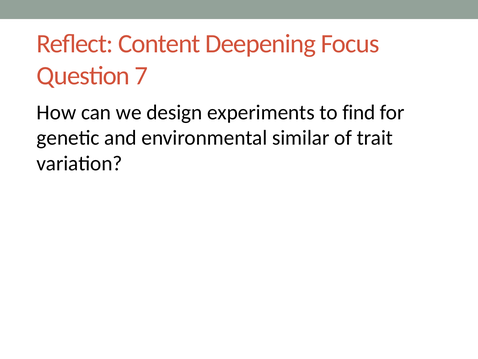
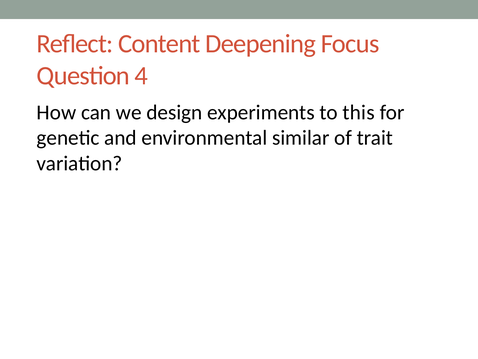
7: 7 -> 4 (141, 76)
find: find -> this (359, 112)
